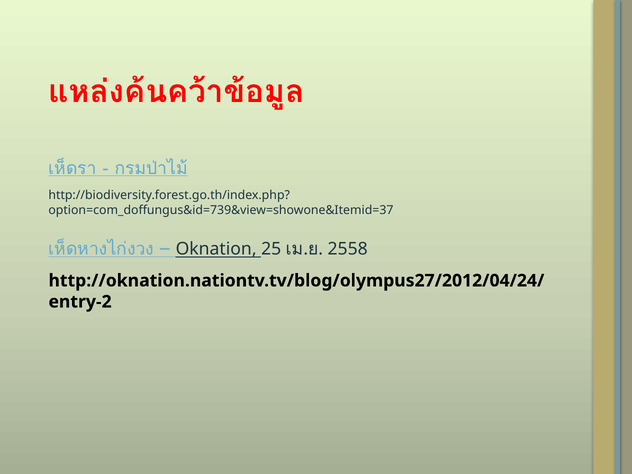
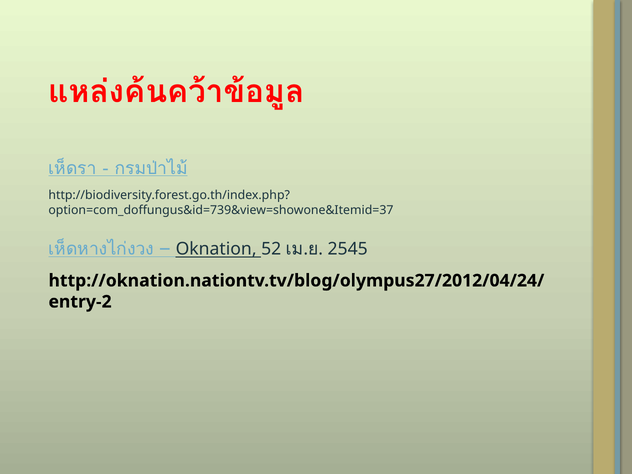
25: 25 -> 52 (271, 249)
2558: 2558 -> 2545 (348, 249)
